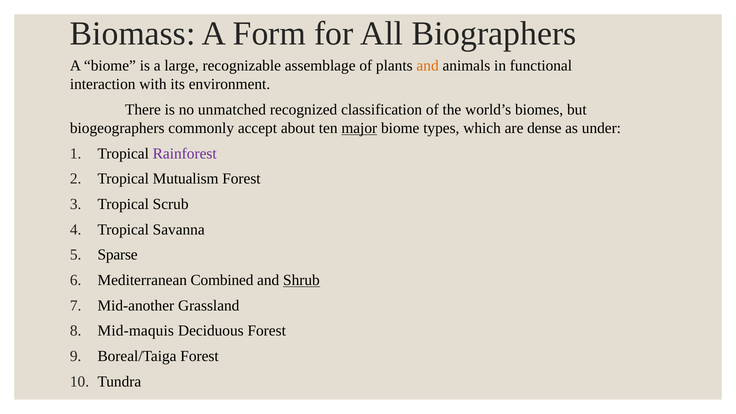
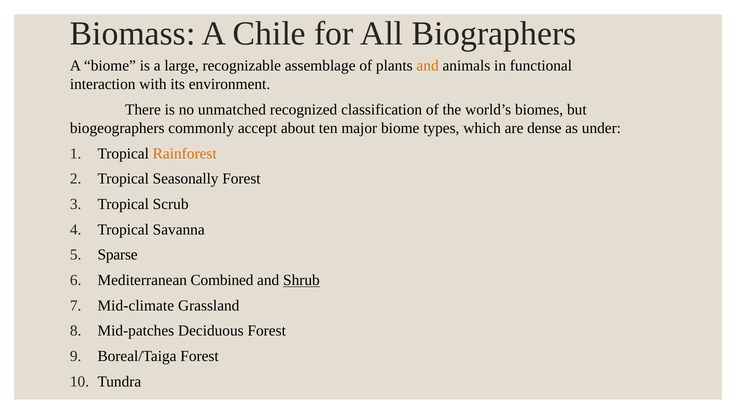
Form: Form -> Chile (269, 34)
major underline: present -> none (359, 128)
Rainforest colour: purple -> orange (185, 153)
Mutualism: Mutualism -> Seasonally (186, 179)
Mid-another: Mid-another -> Mid-climate (136, 306)
Mid-maquis: Mid-maquis -> Mid-patches (136, 331)
